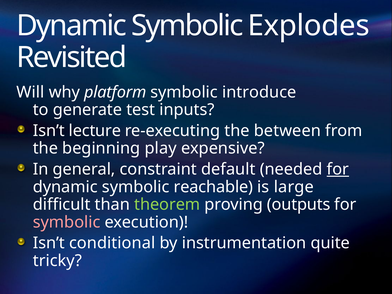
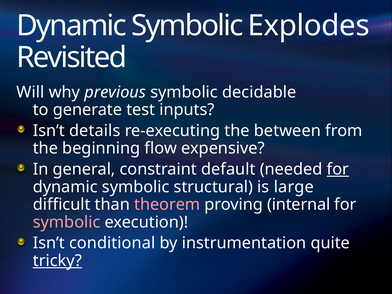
platform: platform -> previous (115, 92)
introduce: introduce -> decidable (259, 92)
lecture: lecture -> details (95, 131)
play: play -> flow (161, 148)
reachable: reachable -> structural (213, 187)
theorem colour: light green -> pink (167, 205)
outputs: outputs -> internal (299, 205)
tricky underline: none -> present (57, 261)
